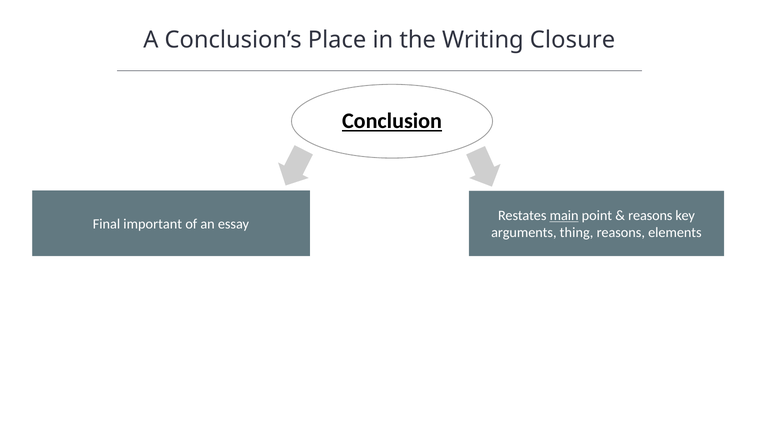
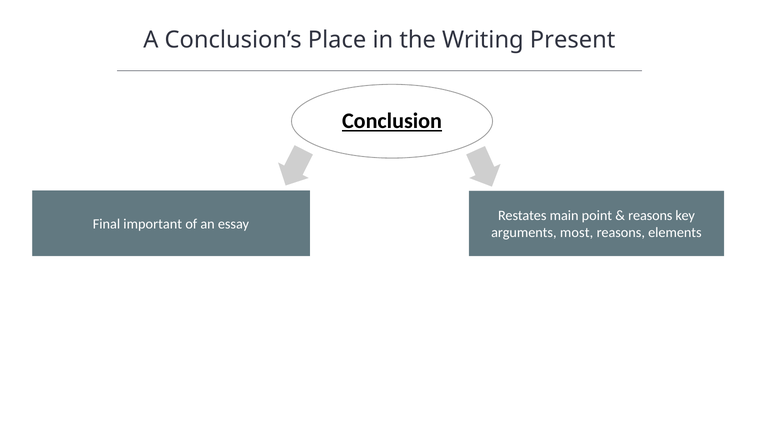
Closure: Closure -> Present (573, 40)
main underline: present -> none (564, 216)
thing: thing -> most (577, 233)
